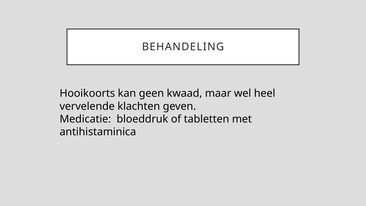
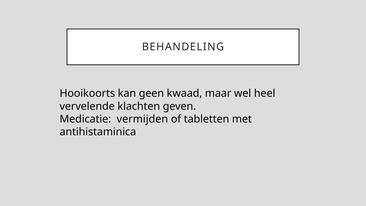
bloeddruk: bloeddruk -> vermijden (142, 119)
